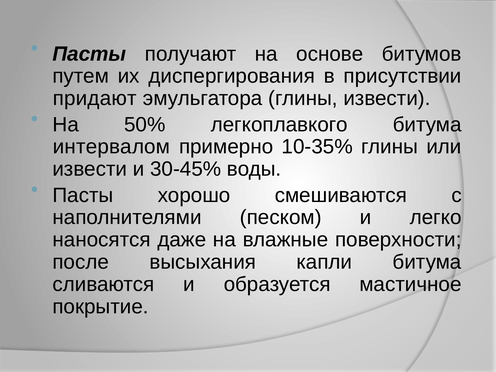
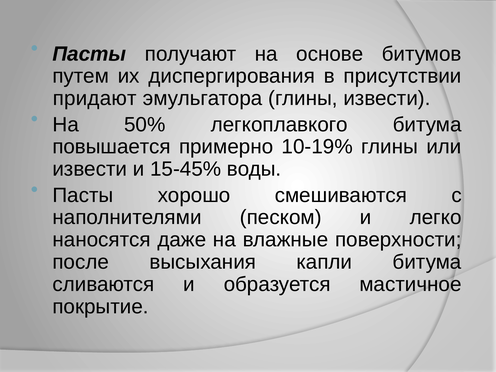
интервалом: интервалом -> повышается (112, 147)
10-35%: 10-35% -> 10-19% (317, 147)
30-45%: 30-45% -> 15-45% (186, 169)
